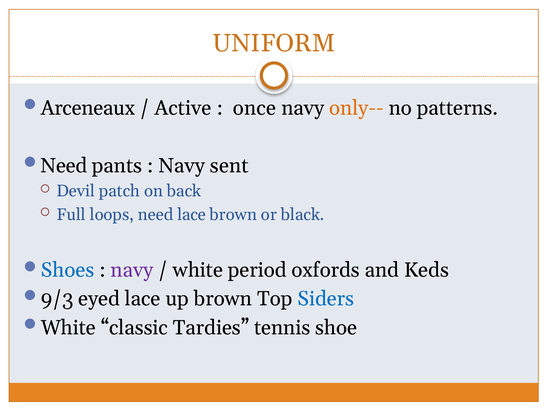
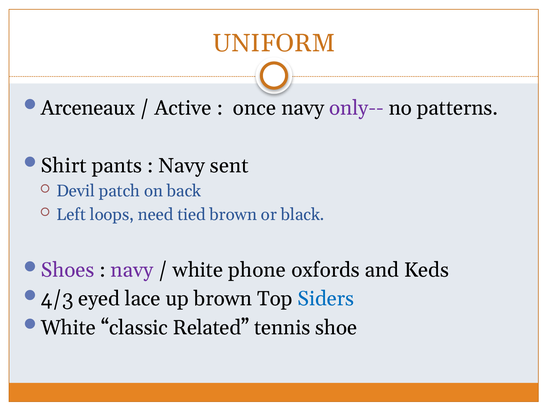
only-- colour: orange -> purple (356, 108)
Need: Need -> Shirt (64, 166)
Full: Full -> Left (71, 214)
need lace: lace -> tied (192, 214)
Shoes colour: blue -> purple (68, 270)
period: period -> phone (257, 270)
9/3: 9/3 -> 4/3 (57, 299)
Tardies: Tardies -> Related (211, 328)
